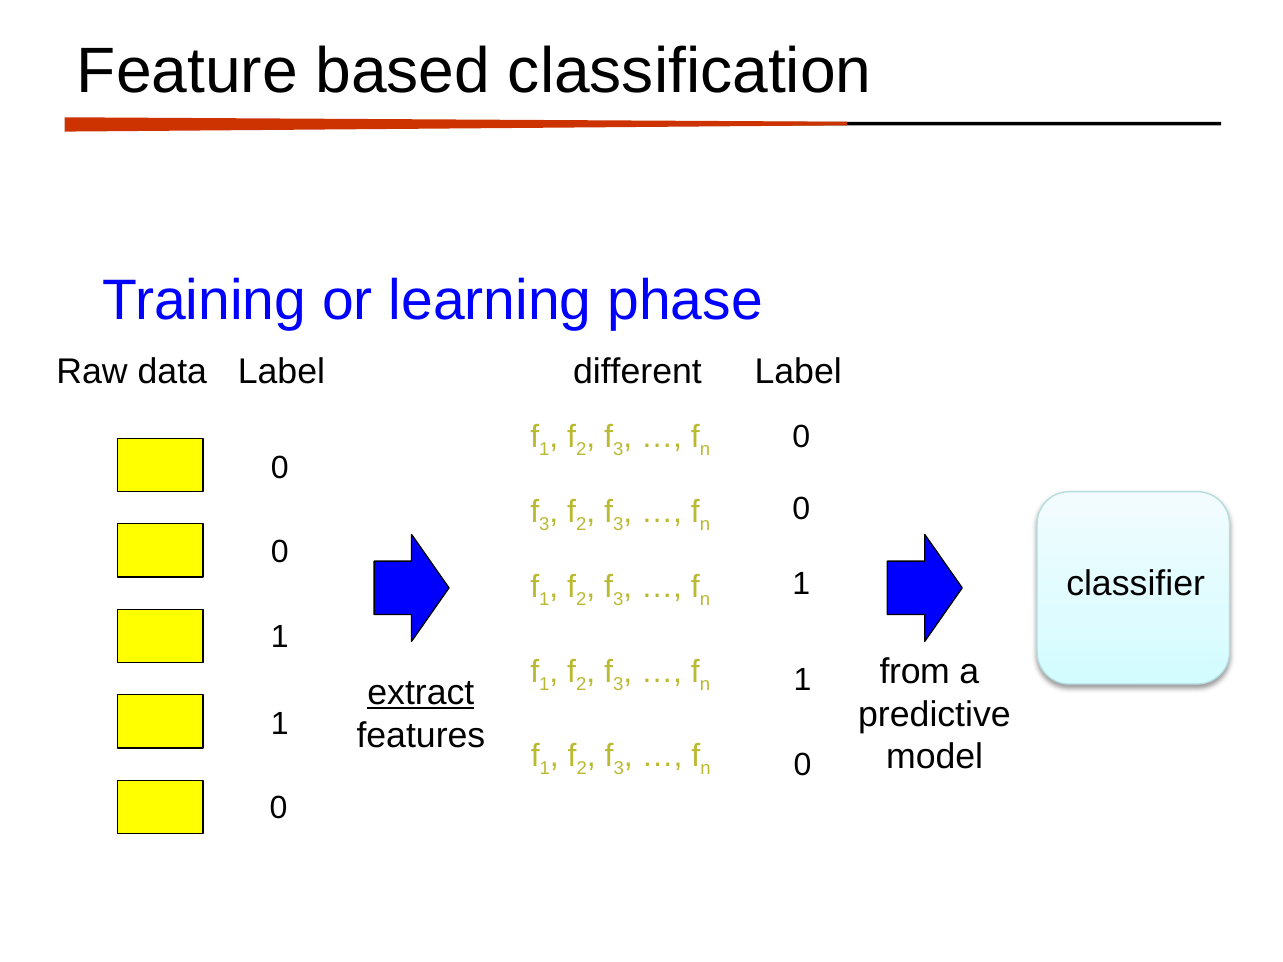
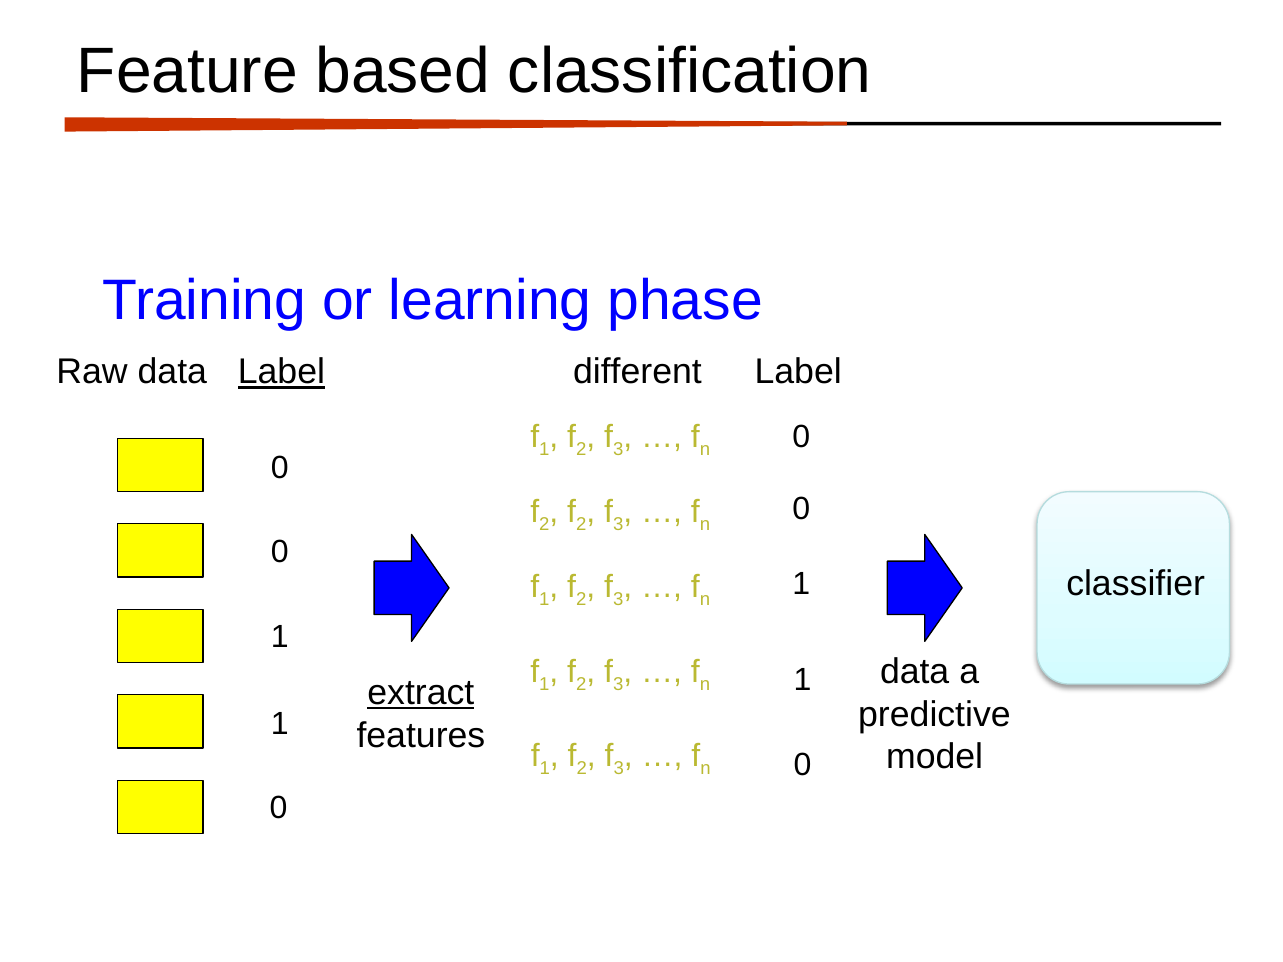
Label underline: none -> present (281, 372)
3: 3 -> 2 (544, 525)
from: from -> data (915, 672)
